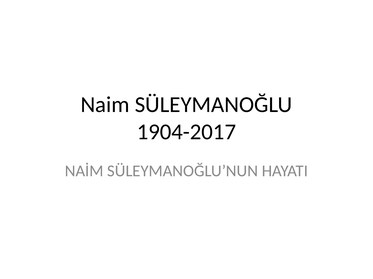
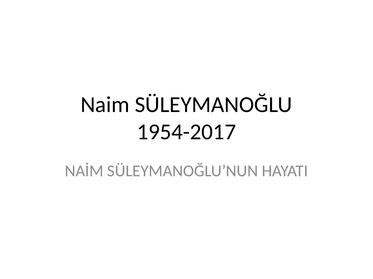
1904-2017: 1904-2017 -> 1954-2017 (186, 132)
